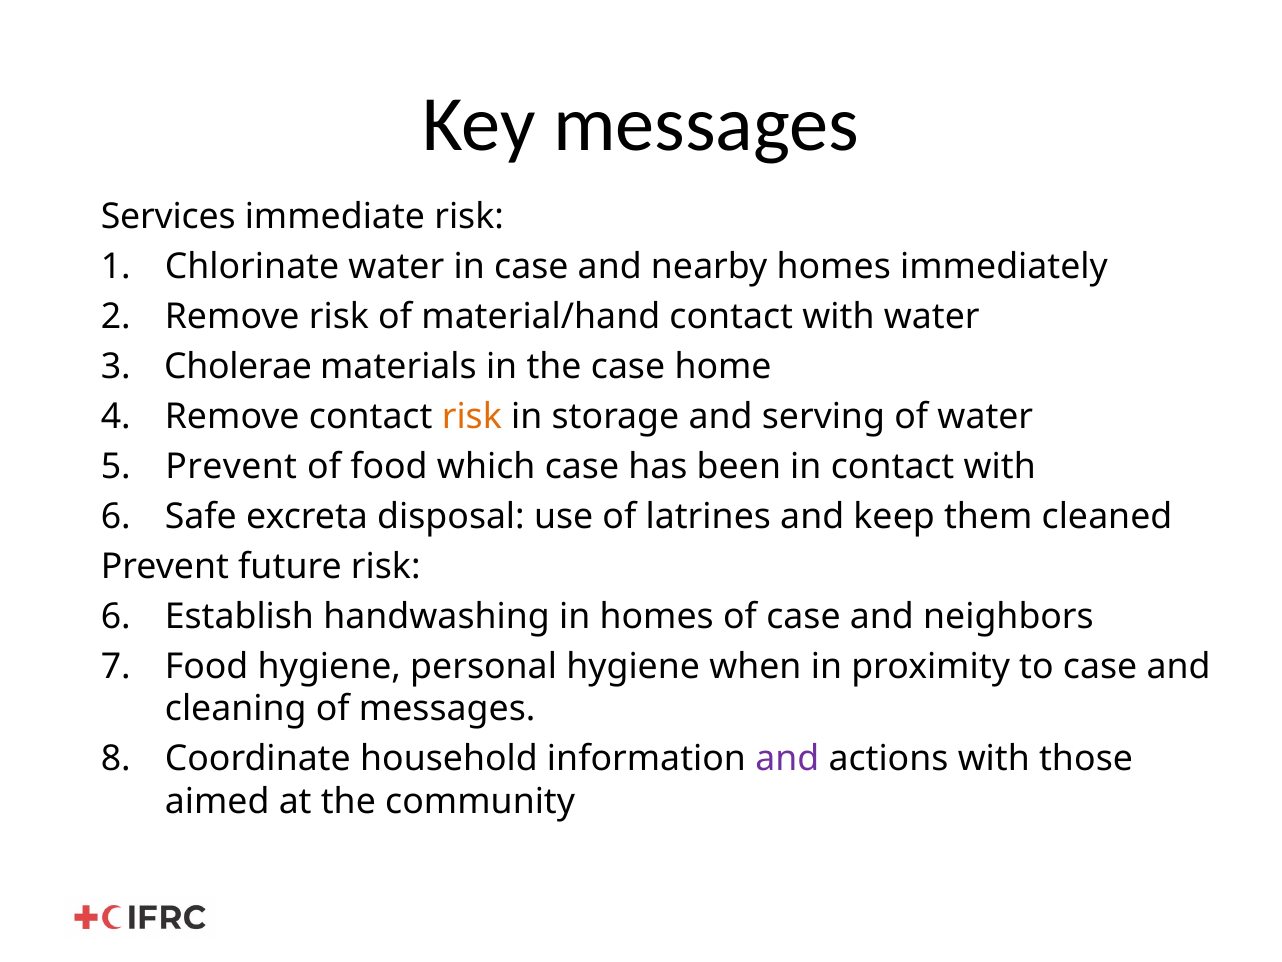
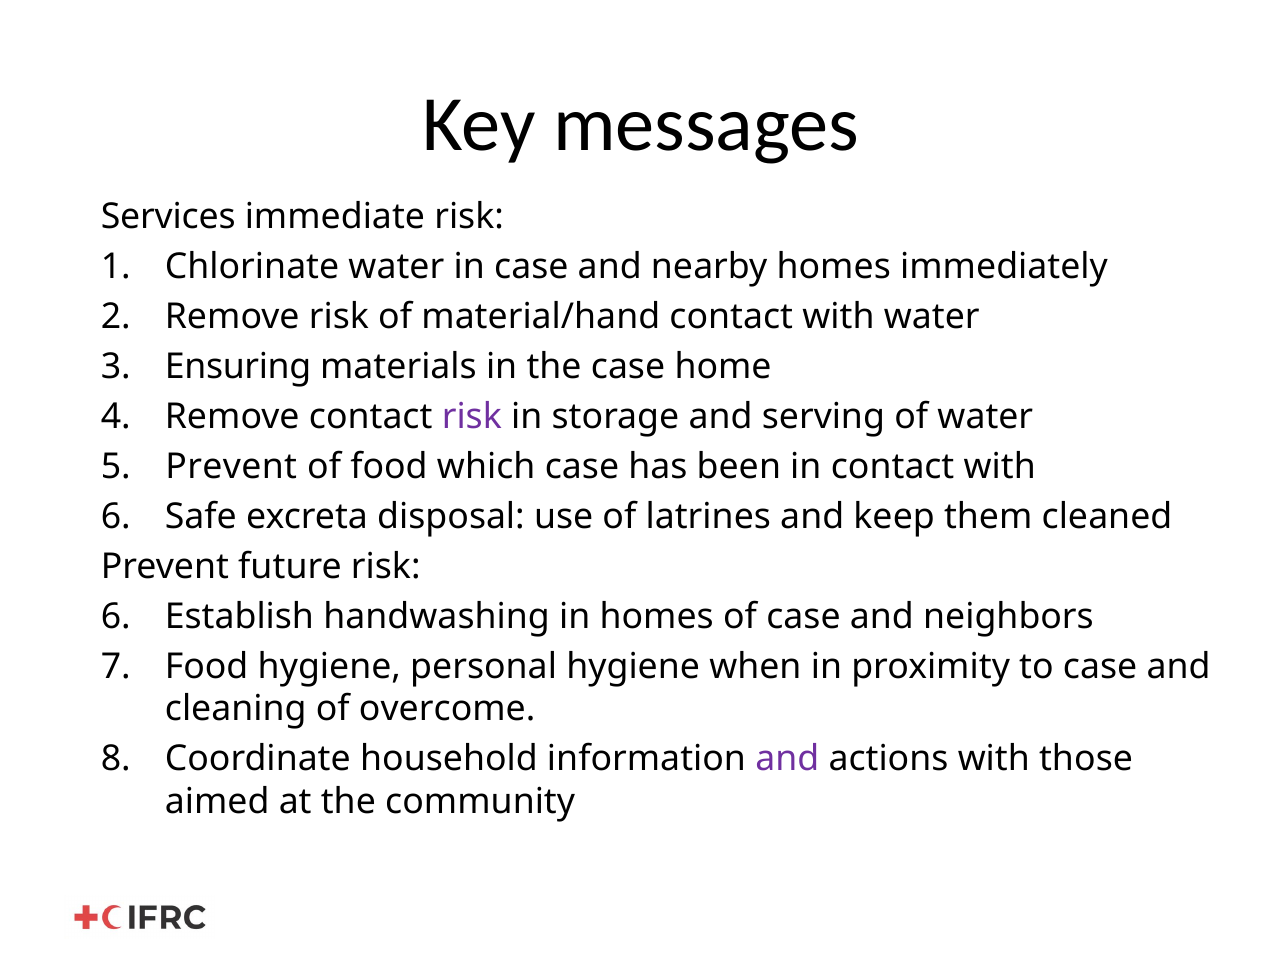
Cholerae: Cholerae -> Ensuring (238, 366)
risk colour: orange -> purple (472, 416)
of messages: messages -> overcome (447, 709)
